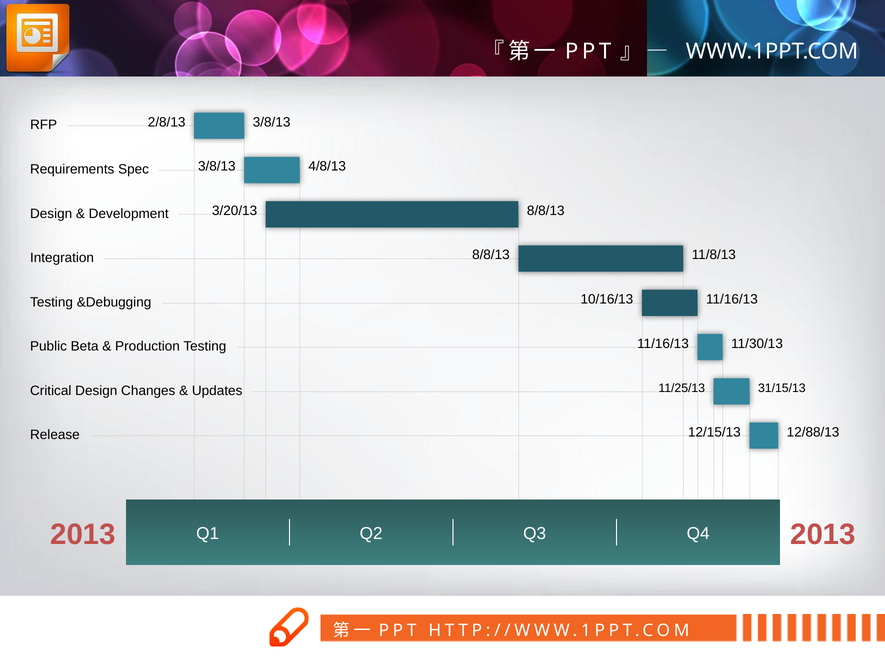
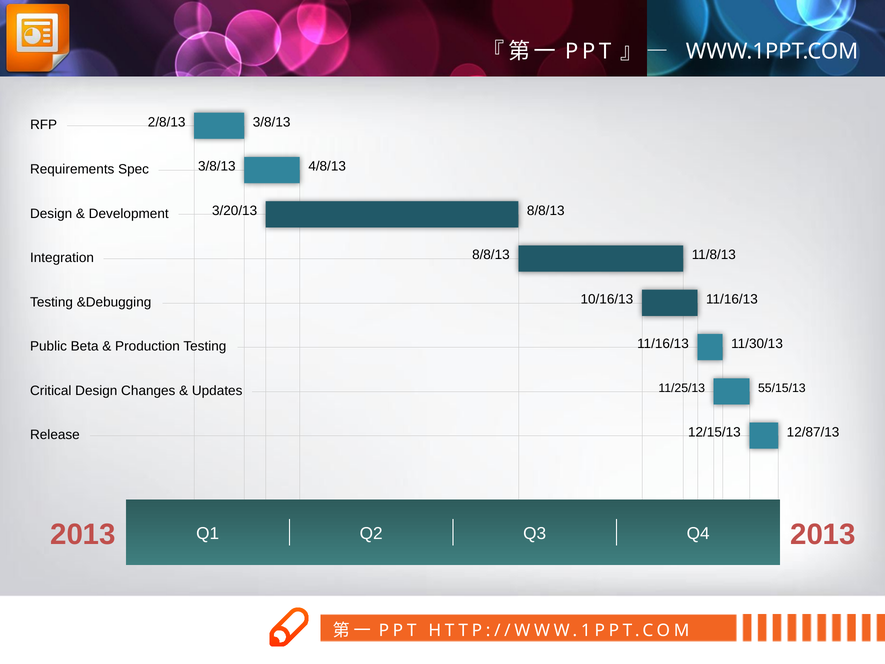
31/15/13: 31/15/13 -> 55/15/13 (782, 388)
12/88/13: 12/88/13 -> 12/87/13 (813, 432)
